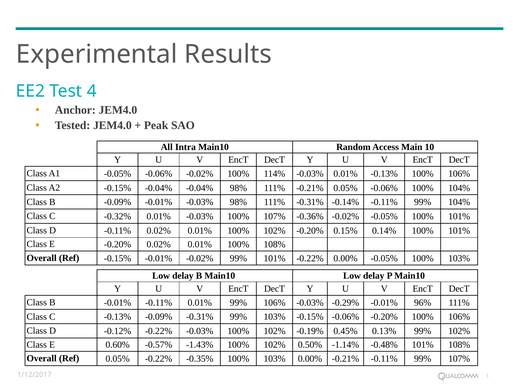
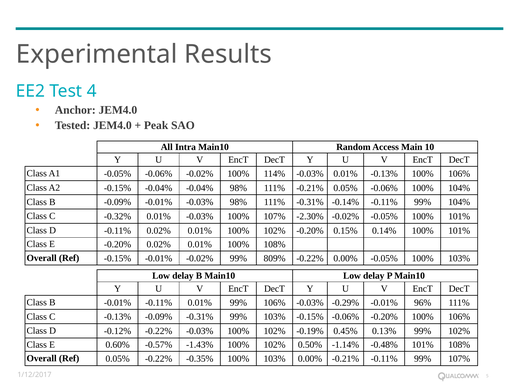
-0.36%: -0.36% -> -2.30% (310, 216)
99% 101%: 101% -> 809% (275, 258)
